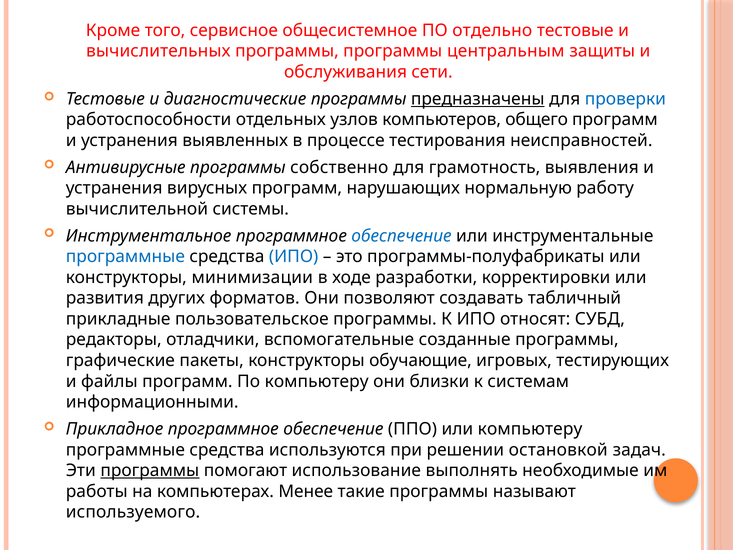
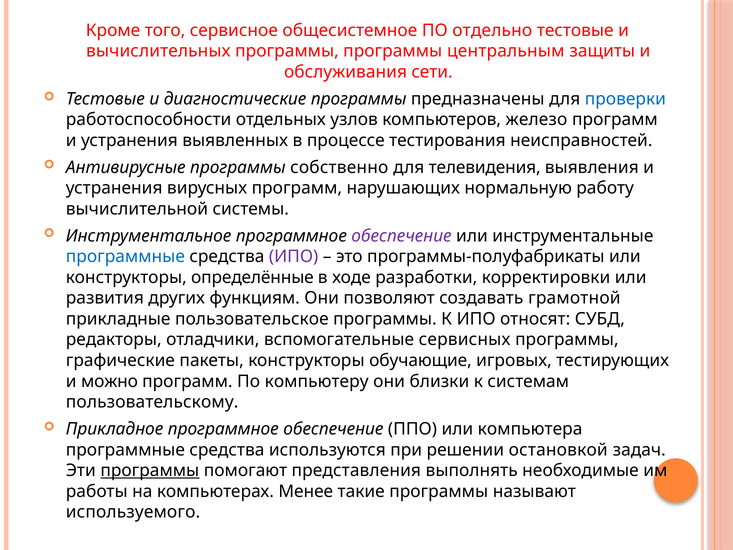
предназначены underline: present -> none (478, 99)
общего: общего -> железо (536, 120)
грамотность: грамотность -> телевидения (485, 167)
обеспечение colour: blue -> purple (401, 236)
ИПО colour: blue -> purple (294, 256)
минимизации: минимизации -> определённые (252, 277)
форматов: форматов -> функциям (255, 298)
табличный: табличный -> грамотной (574, 298)
созданные: созданные -> сервисных (465, 340)
файлы: файлы -> можно (110, 381)
информационными: информационными -> пользовательскому (152, 402)
или компьютеру: компьютеру -> компьютера (530, 429)
использование: использование -> представления (356, 470)
